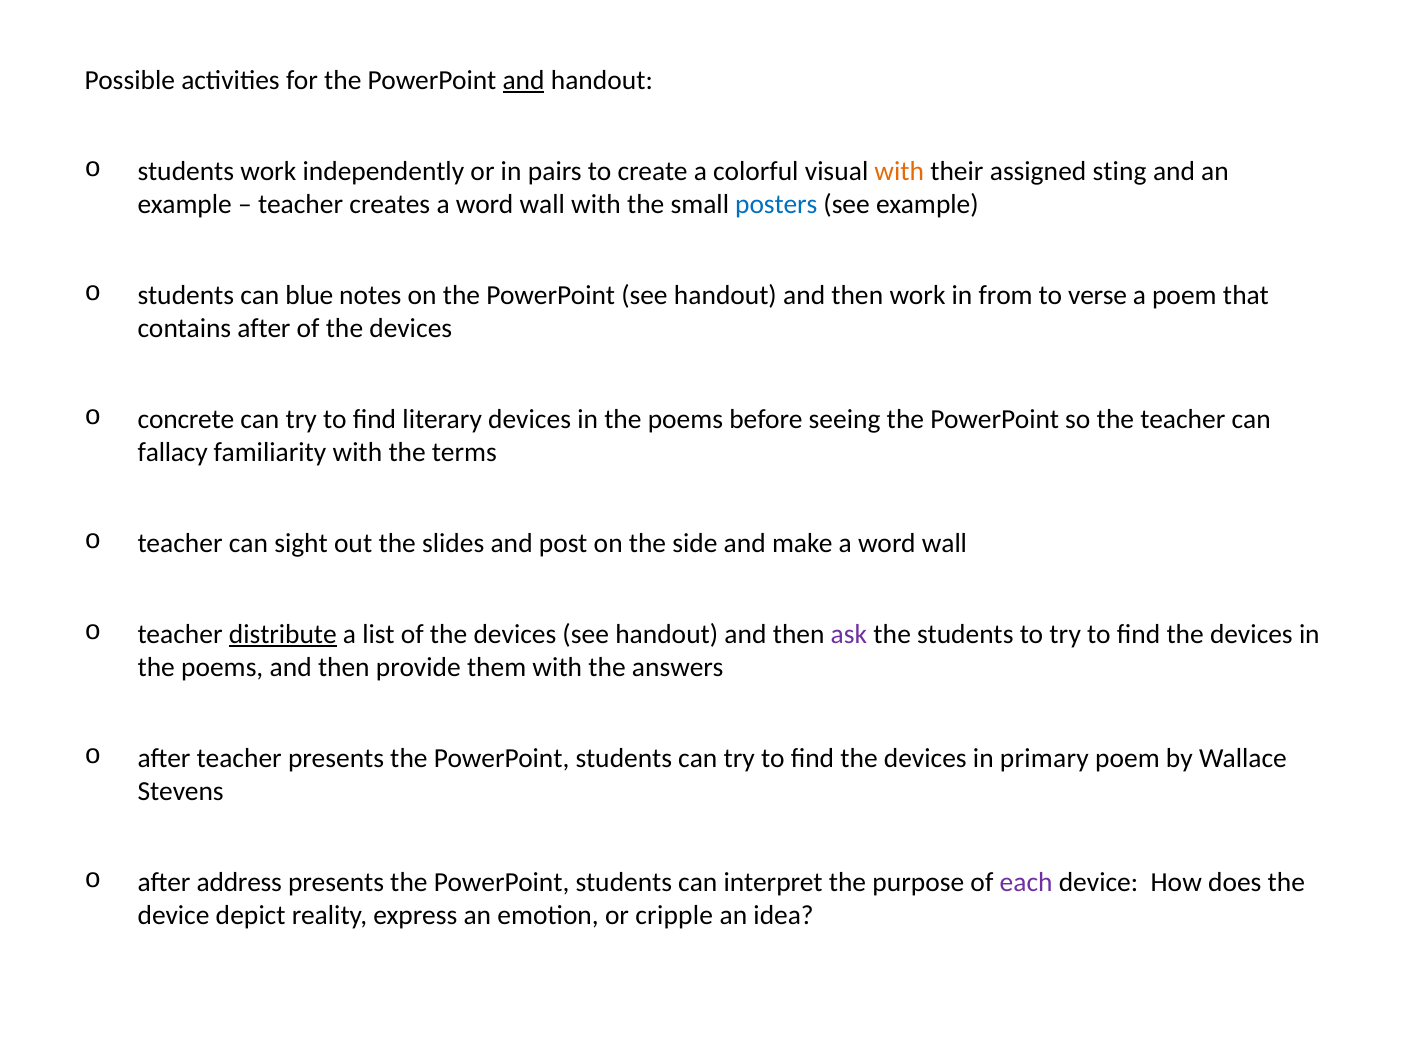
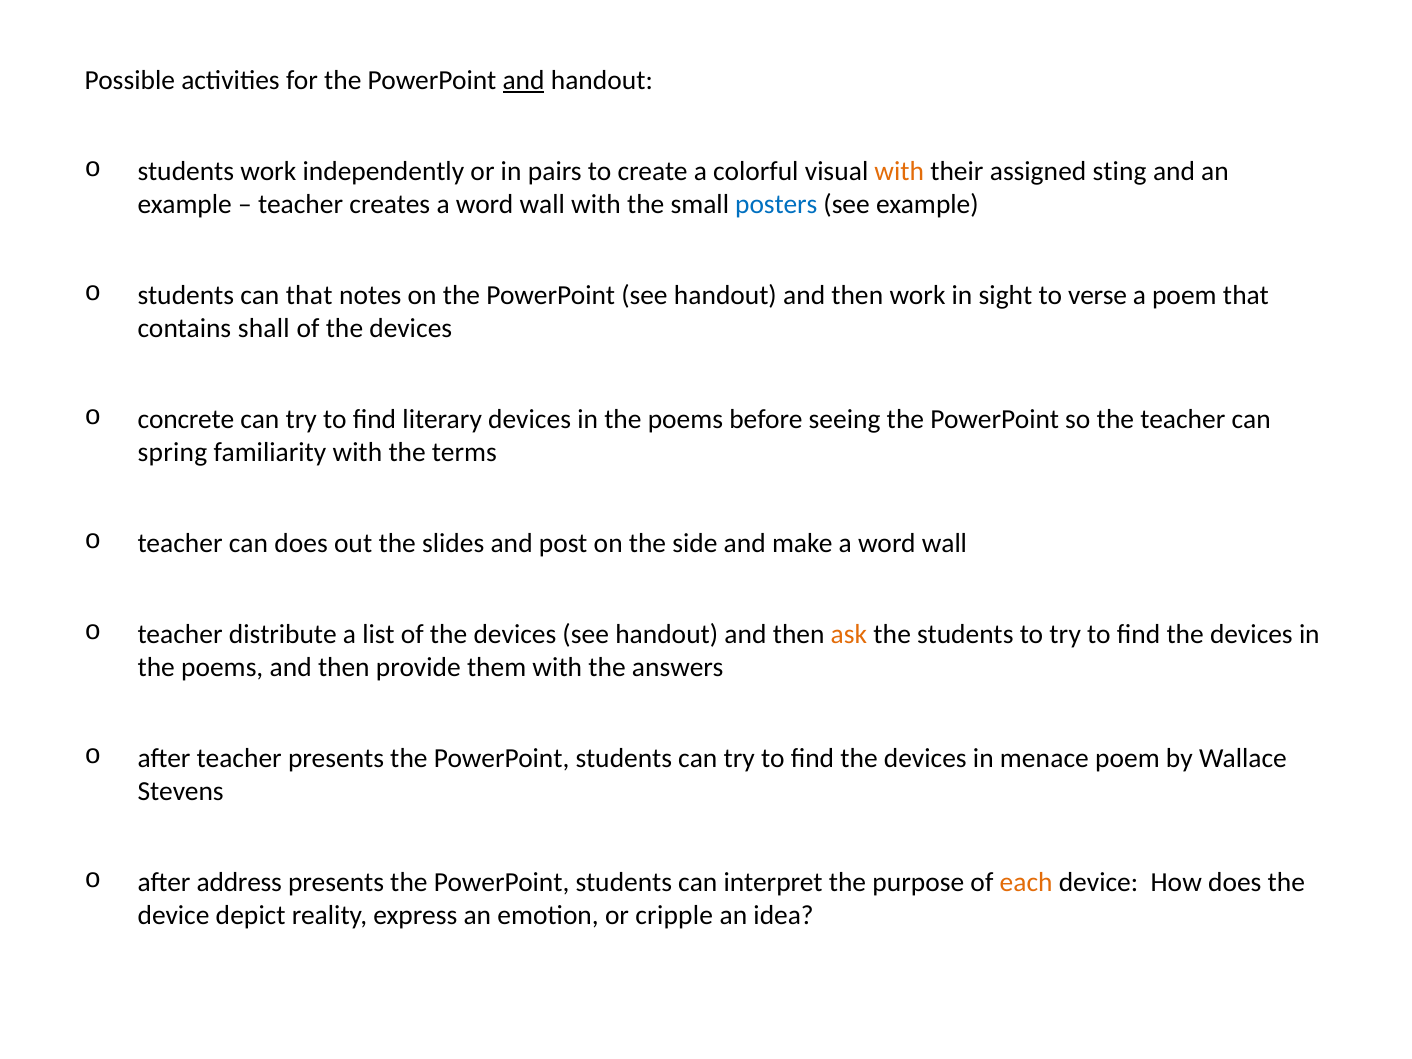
can blue: blue -> that (309, 295)
from: from -> sight (1006, 295)
contains after: after -> shall (264, 328)
fallacy: fallacy -> spring (172, 452)
can sight: sight -> does (301, 543)
distribute underline: present -> none (283, 634)
ask colour: purple -> orange (849, 634)
primary: primary -> menace (1044, 758)
each colour: purple -> orange (1026, 882)
